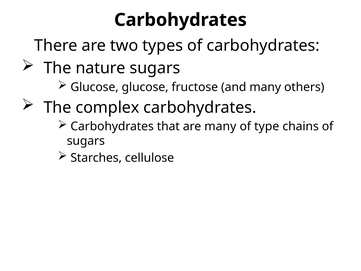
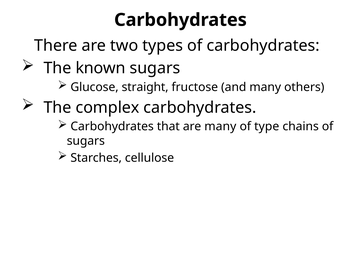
nature: nature -> known (101, 68)
Glucose glucose: glucose -> straight (145, 87)
